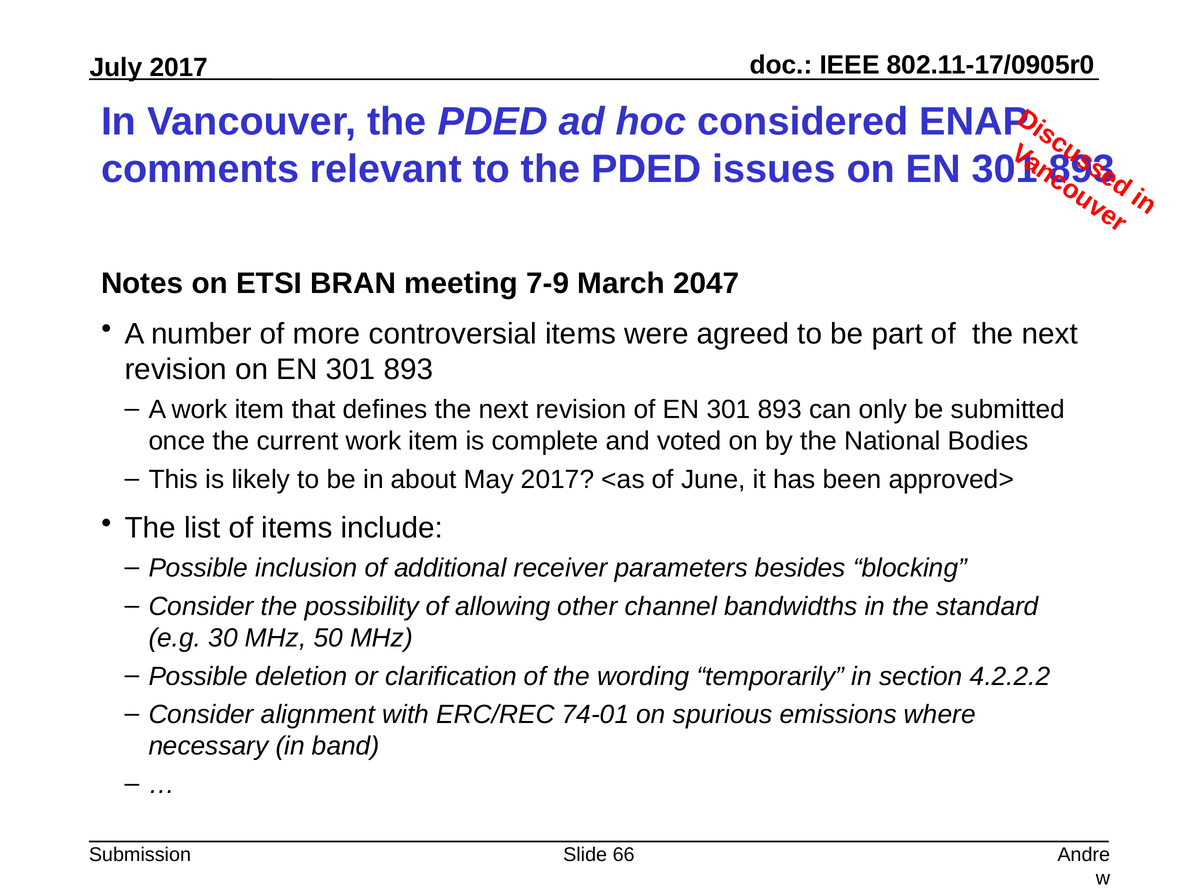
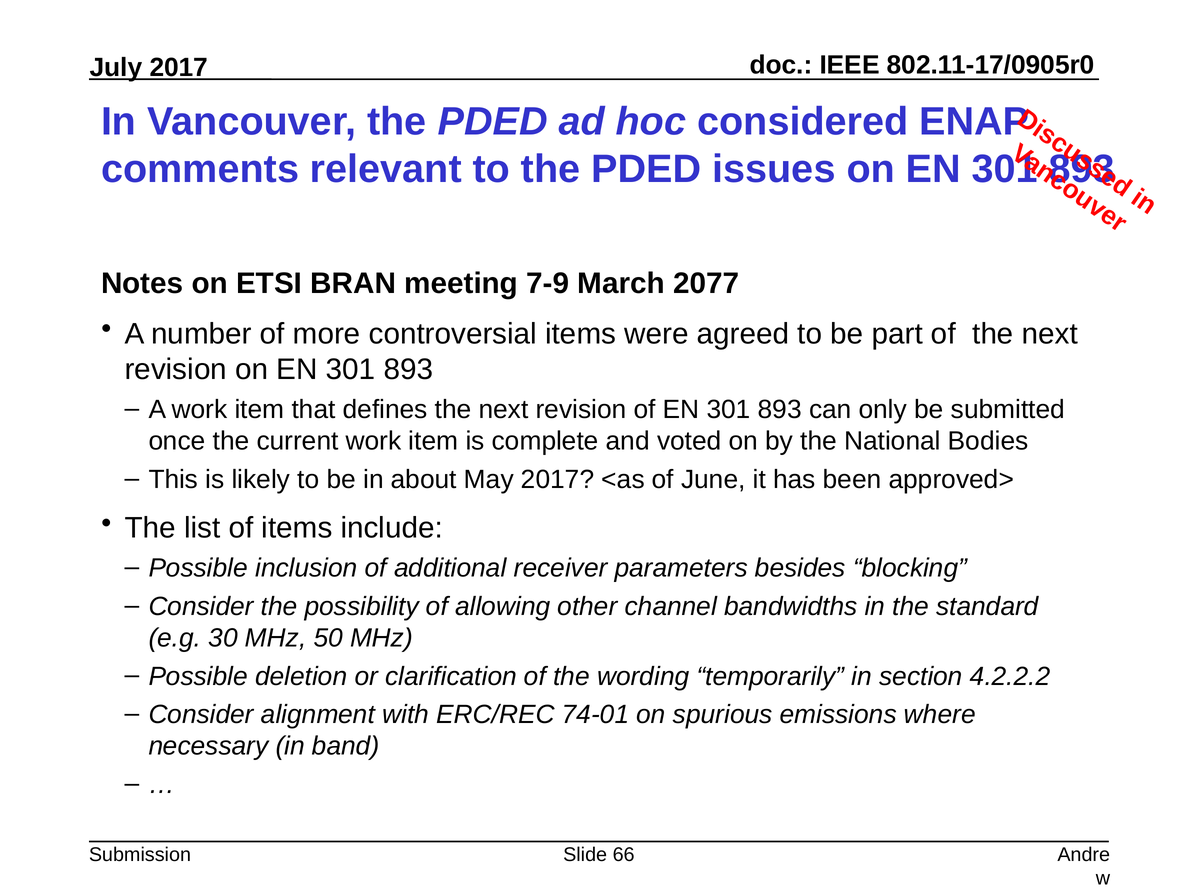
2047: 2047 -> 2077 (706, 283)
